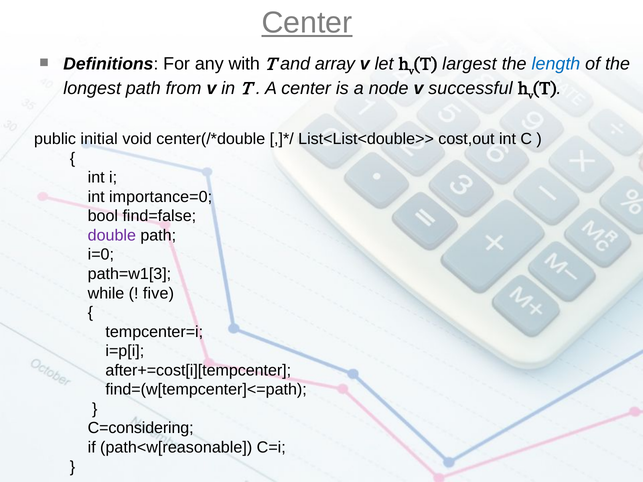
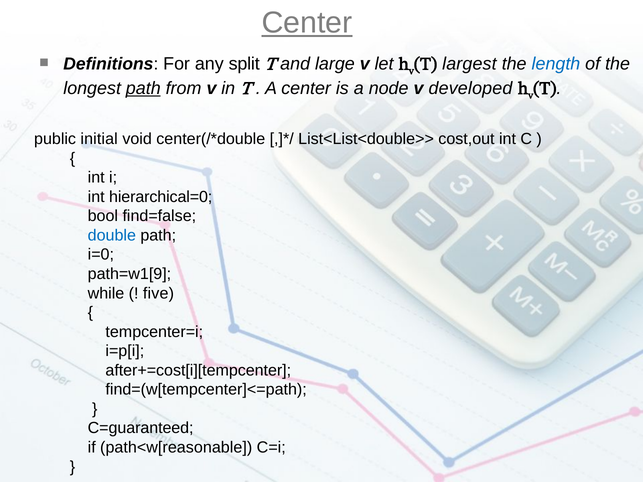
array: array -> large (335, 64)
with: with -> split (244, 64)
path underline: none -> present (143, 88)
successful: successful -> developed (470, 88)
importance=0: importance=0 -> hierarchical=0 (161, 197)
double colour: purple -> blue (112, 236)
path=w1[3: path=w1[3 -> path=w1[9 (129, 274)
C=considering: C=considering -> C=guaranteed (141, 428)
